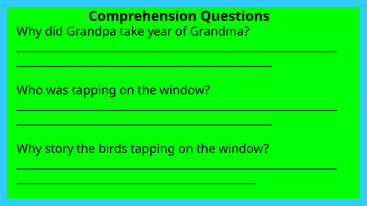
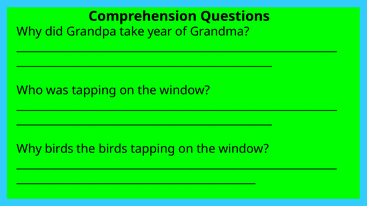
Why story: story -> birds (59, 149)
